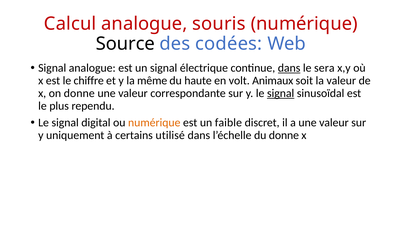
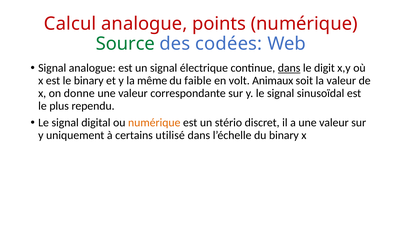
souris: souris -> points (219, 24)
Source colour: black -> green (125, 44)
sera: sera -> digit (324, 68)
le chiffre: chiffre -> binary (89, 81)
haute: haute -> faible (198, 81)
signal underline: present -> none (281, 93)
faible: faible -> stério (228, 123)
du donne: donne -> binary (284, 135)
